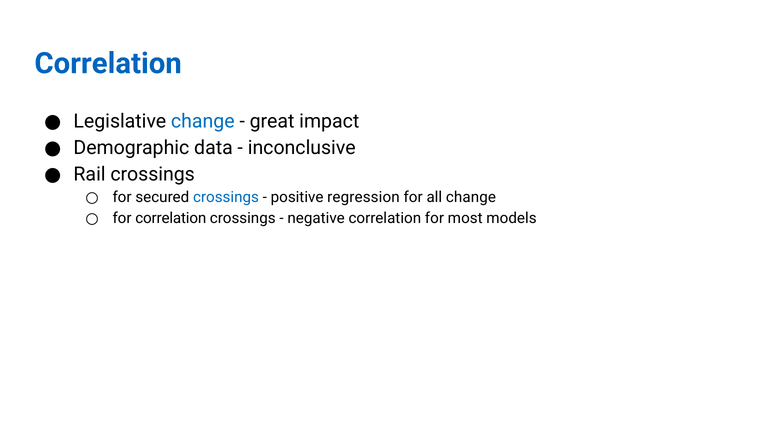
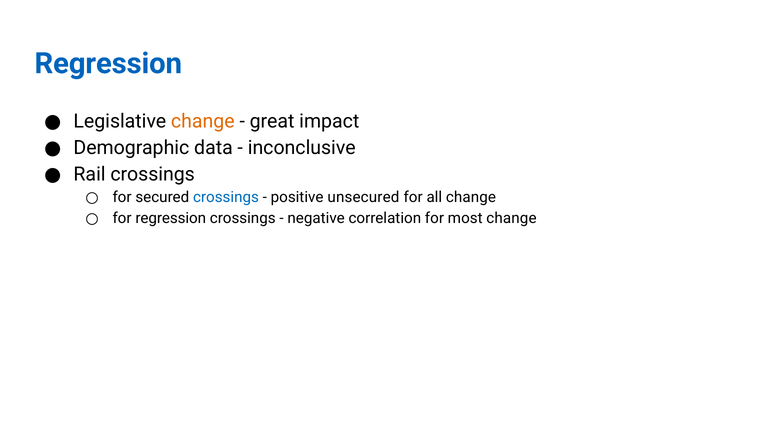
Correlation: Correlation -> Regression (108, 63)
change colour: blue -> orange (203, 121)
regression: regression -> unsecured (363, 197)
for correlation: correlation -> regression (171, 218)
most models: models -> change (511, 218)
